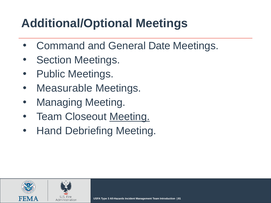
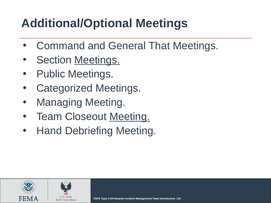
Date: Date -> That (159, 46)
Meetings underline: none -> present (97, 60)
Measurable: Measurable -> Categorized (65, 88)
